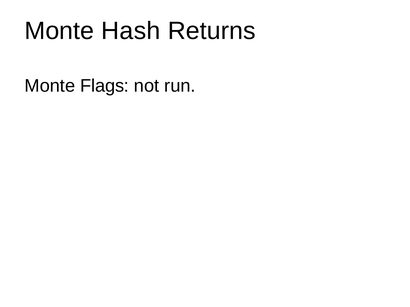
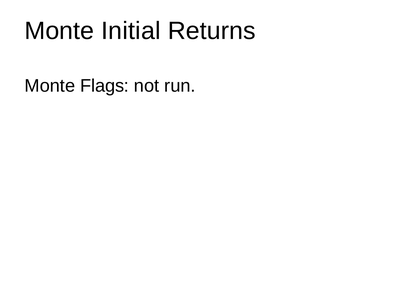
Hash: Hash -> Initial (131, 31)
